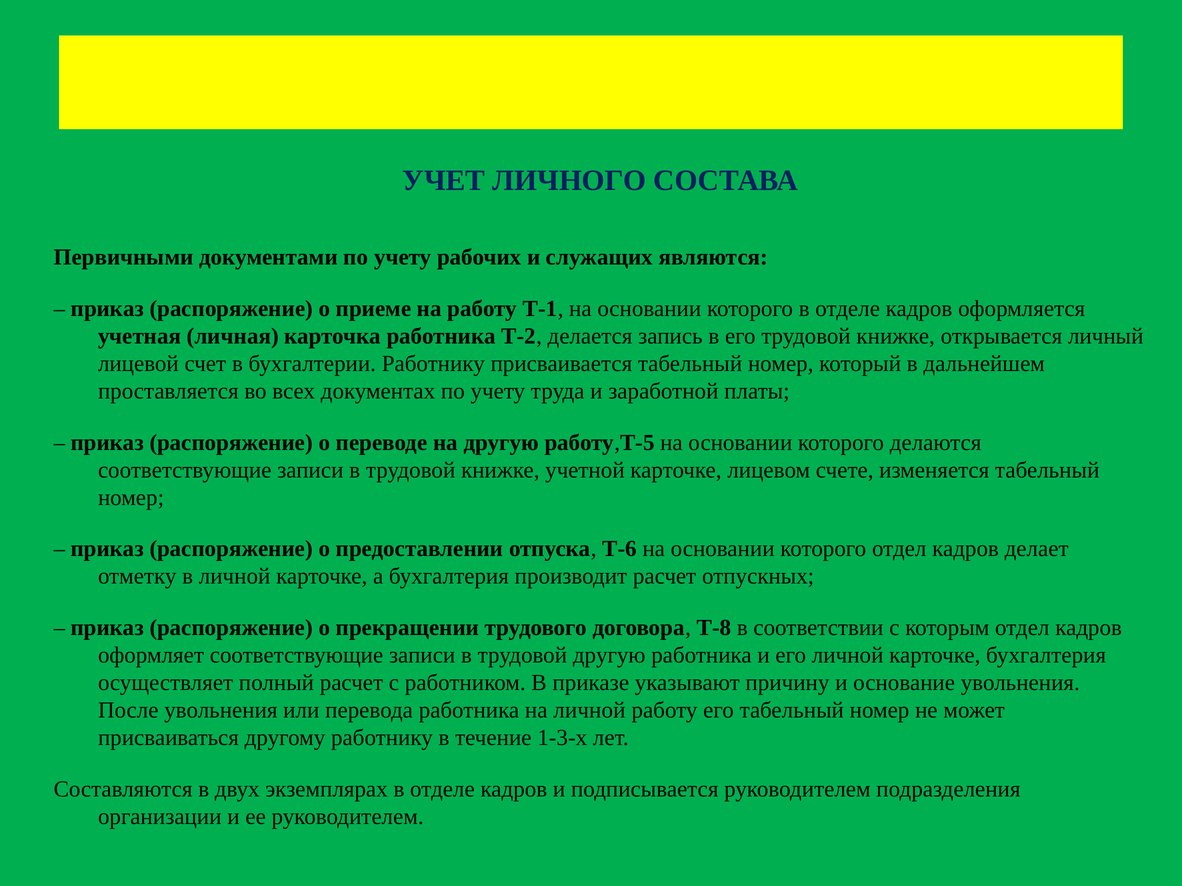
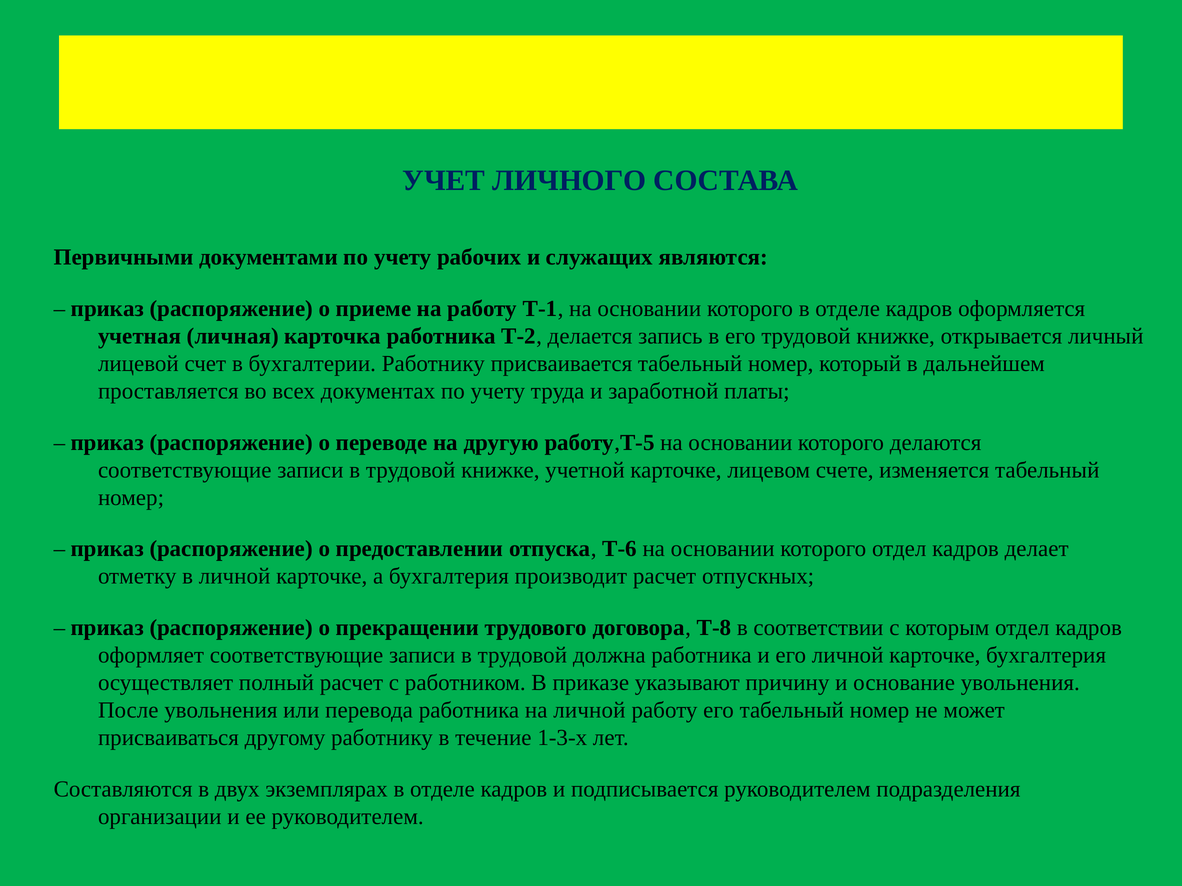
трудовой другую: другую -> должна (609, 656)
